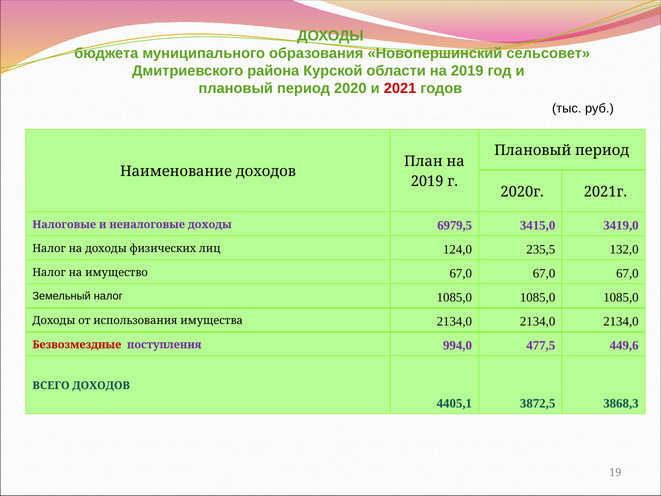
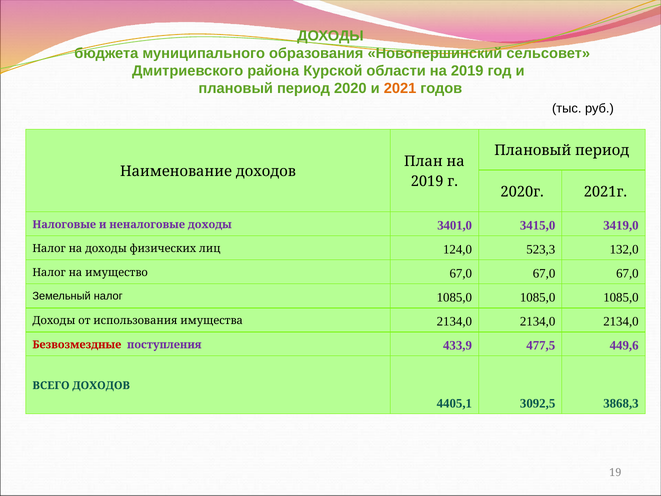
2021 colour: red -> orange (400, 89)
6979,5: 6979,5 -> 3401,0 (455, 225)
235,5: 235,5 -> 523,3 (541, 249)
994,0: 994,0 -> 433,9 (458, 345)
3872,5: 3872,5 -> 3092,5 (538, 403)
